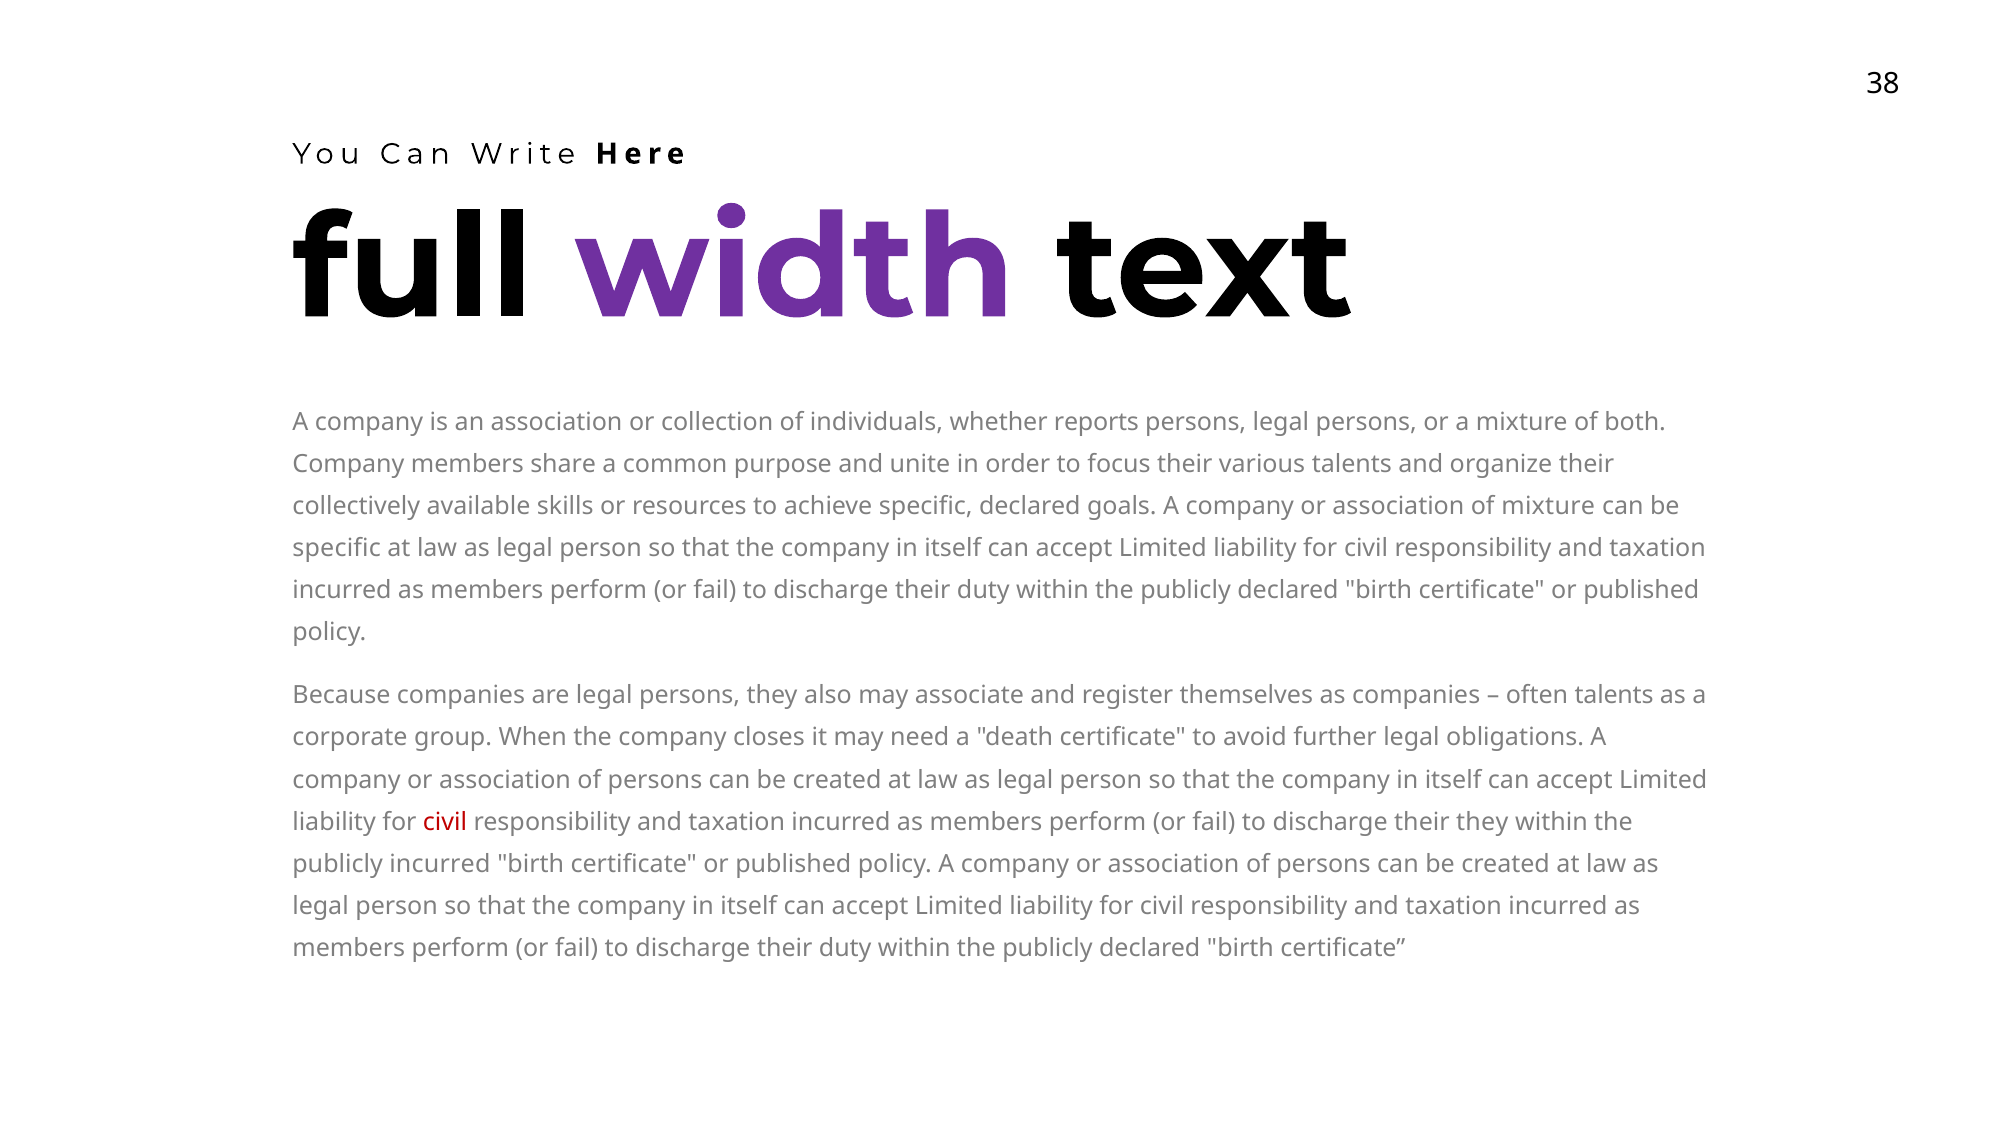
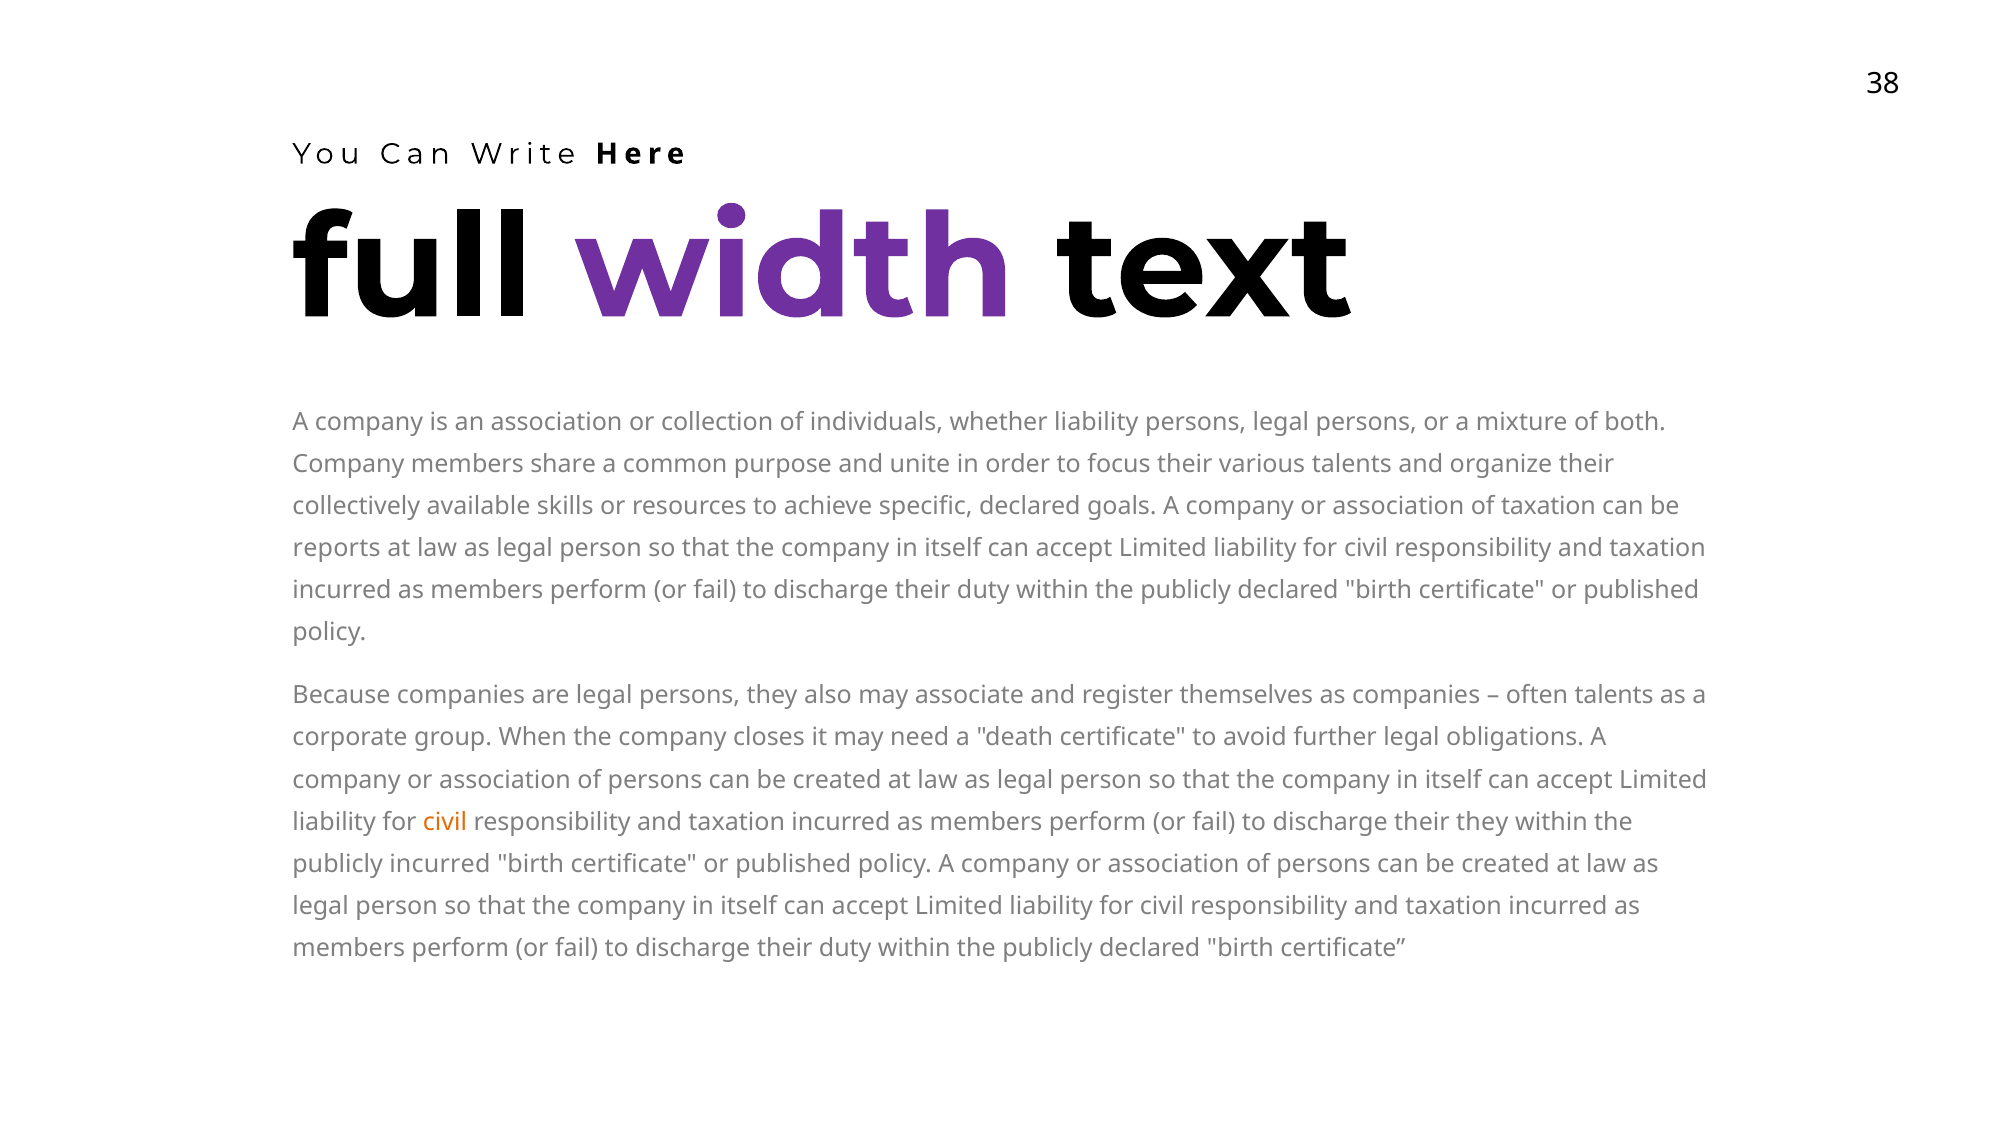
whether reports: reports -> liability (1096, 422)
of mixture: mixture -> taxation (1548, 506)
specific: specific -> reports (337, 549)
civil colour: red -> orange (445, 822)
